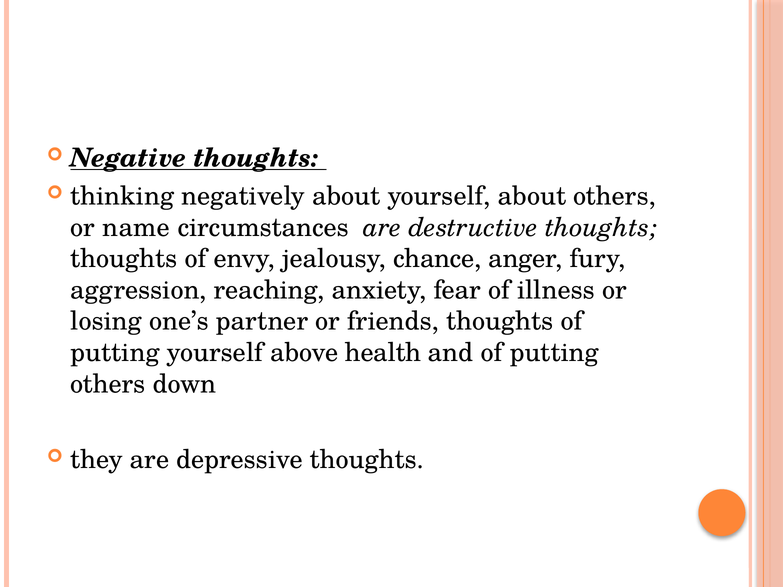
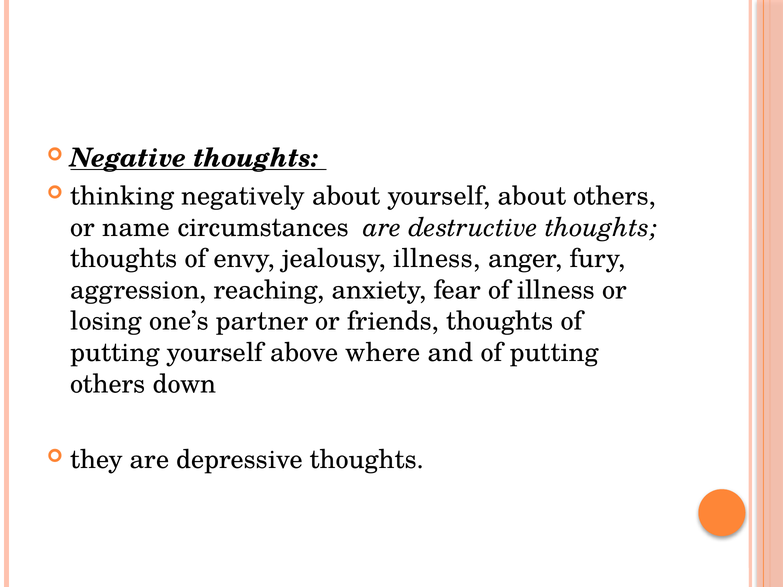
jealousy chance: chance -> illness (437, 259)
health: health -> where (383, 353)
